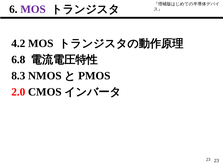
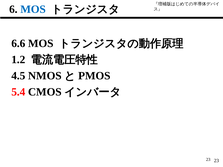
MOS colour: purple -> blue (33, 9)
4.2: 4.2 -> 6.6 (18, 44)
6.8: 6.8 -> 1.2 (18, 60)
8.3: 8.3 -> 4.5 (18, 76)
2.0: 2.0 -> 5.4 (18, 92)
